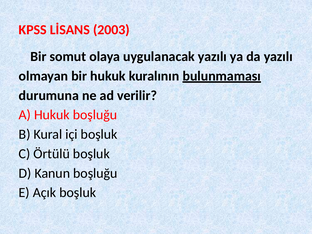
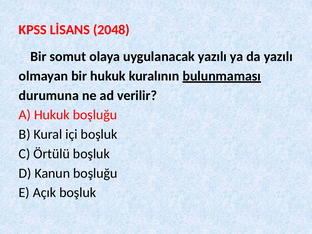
2003: 2003 -> 2048 (111, 30)
